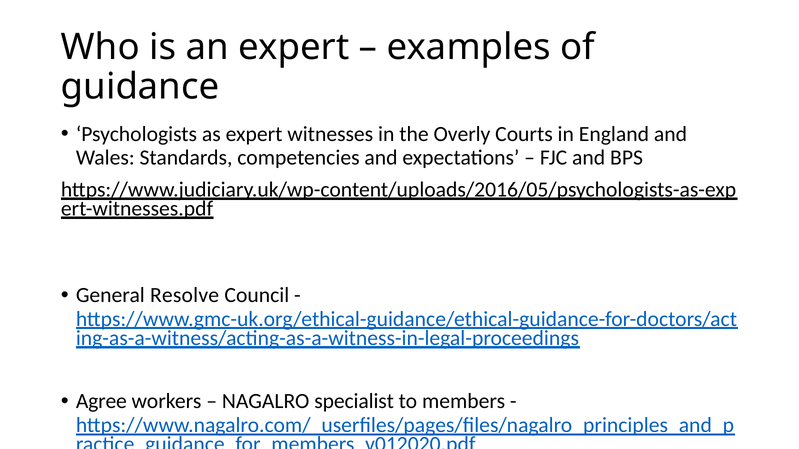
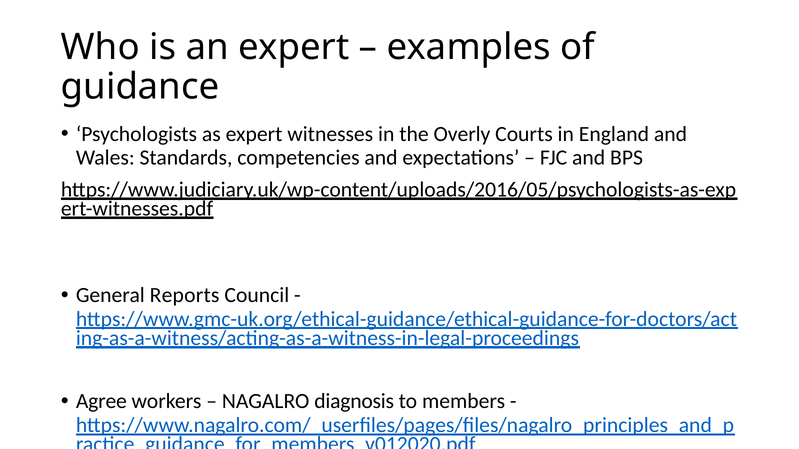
Resolve: Resolve -> Reports (185, 295)
specialist: specialist -> diagnosis (354, 402)
